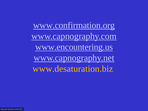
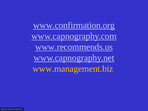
www.encountering.us: www.encountering.us -> www.recommends.us (74, 47)
www.desaturation.biz: www.desaturation.biz -> www.management.biz (73, 69)
